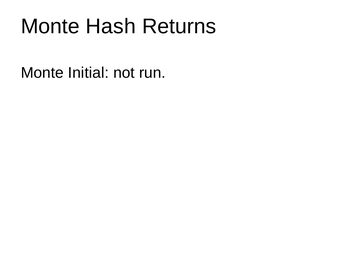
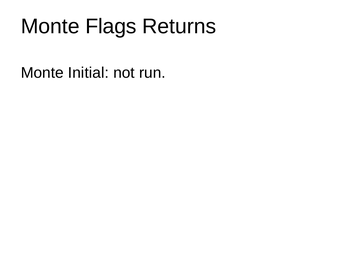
Hash: Hash -> Flags (111, 26)
